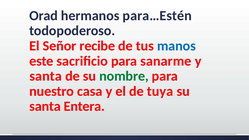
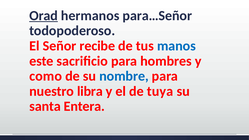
Orad underline: none -> present (44, 16)
para…Estén: para…Estén -> para…Señor (157, 16)
sanarme: sanarme -> hombres (166, 61)
santa: santa -> como (46, 76)
nombre colour: green -> blue (124, 76)
casa: casa -> libra (90, 91)
